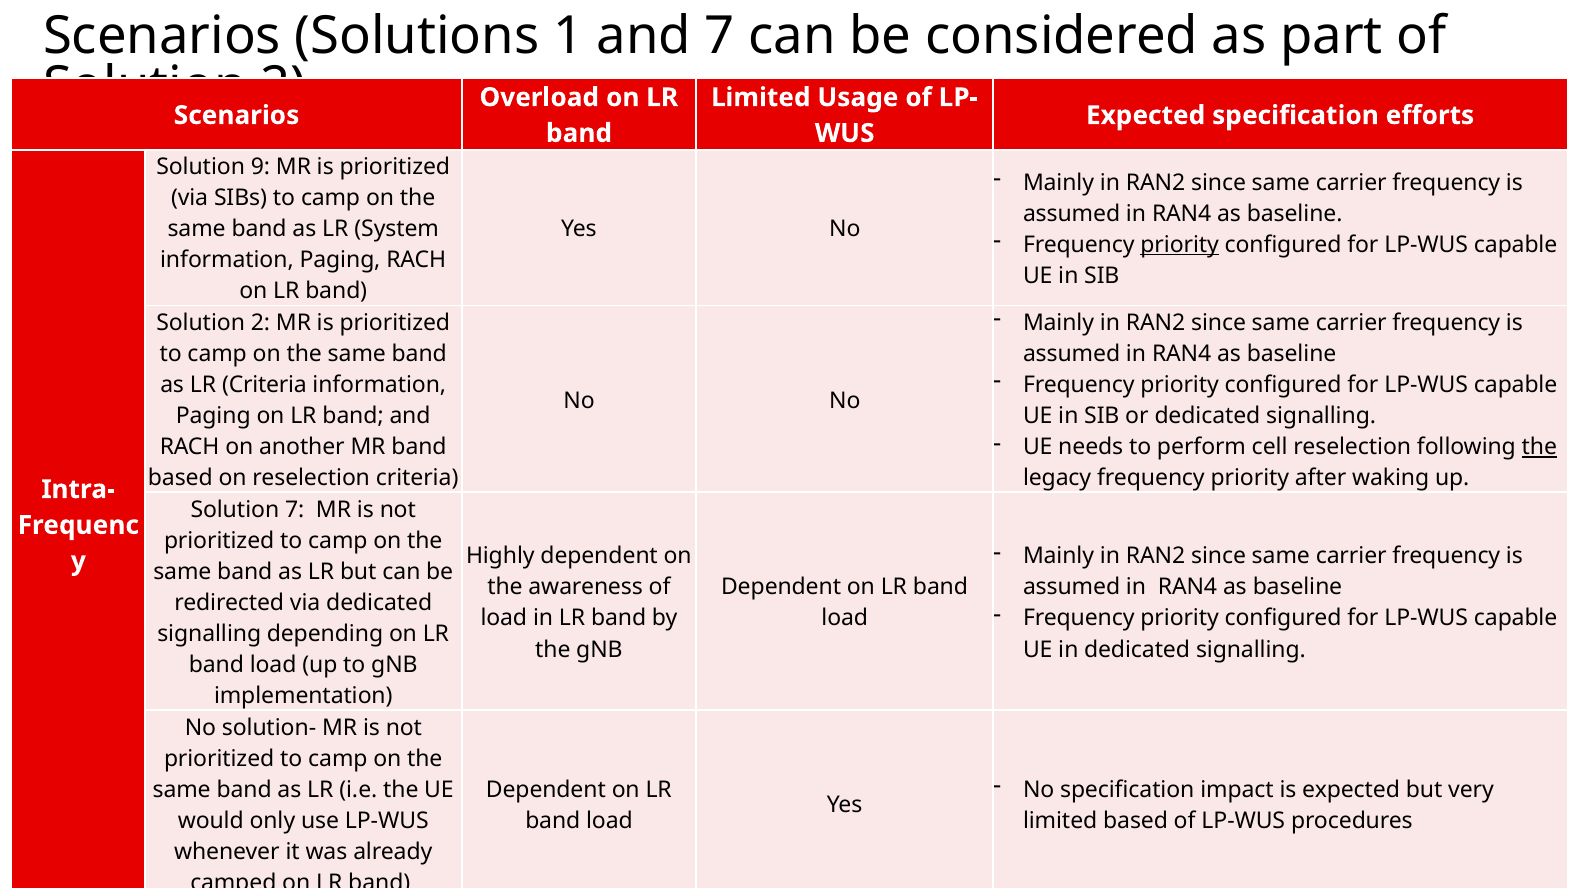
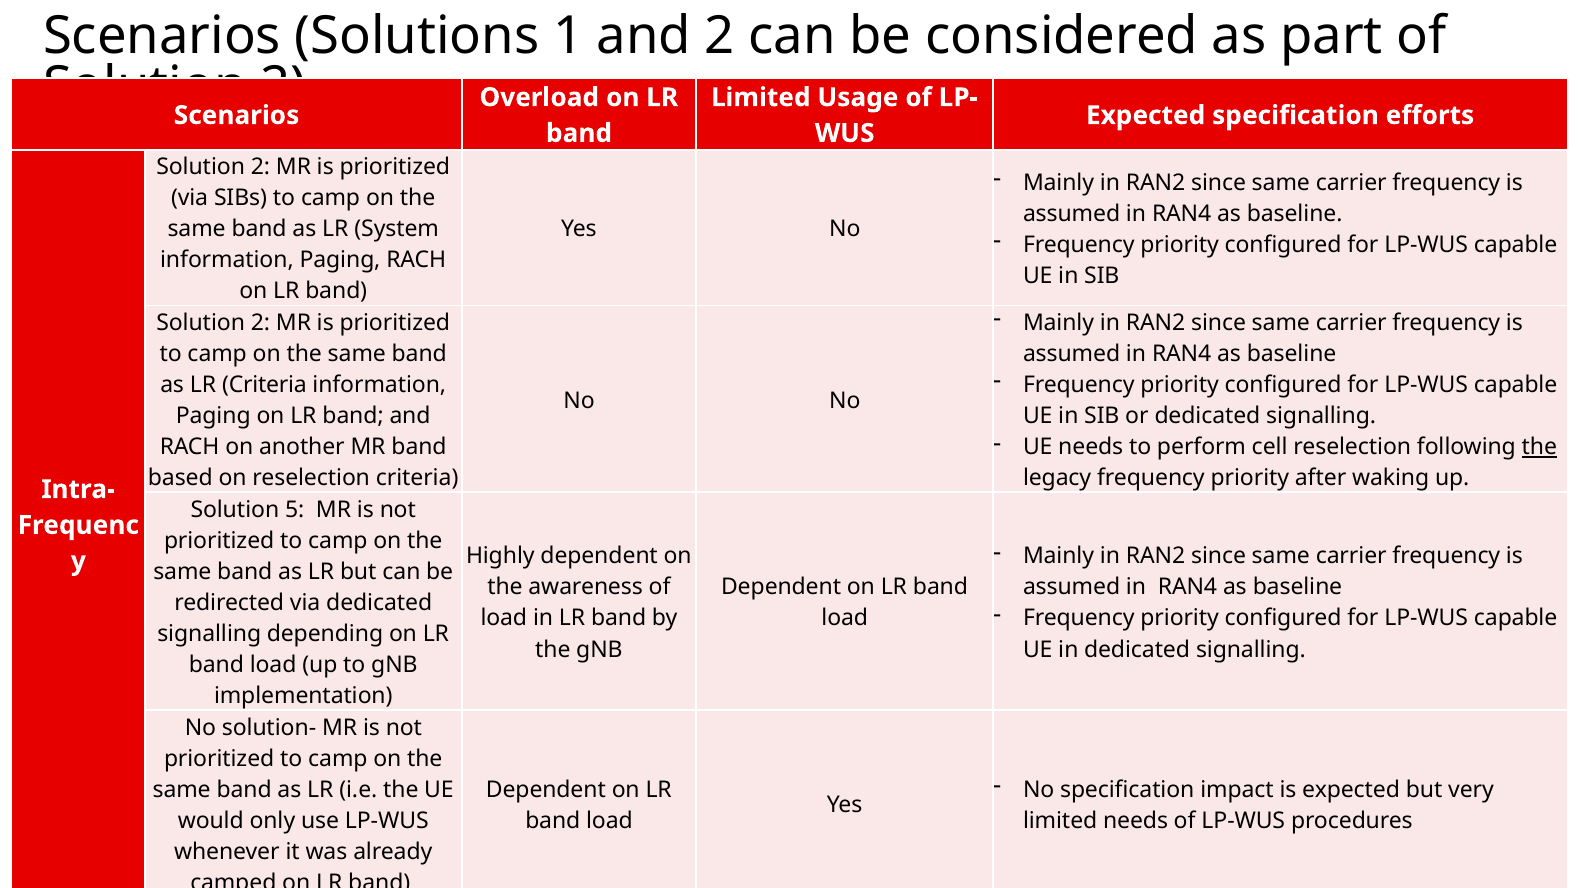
and 7: 7 -> 2 (720, 36)
9: 9 -> 2 (260, 167)
priority underline: present -> none (1180, 245)
Solution 7: 7 -> 5 (295, 509)
limited based: based -> needs (1136, 820)
